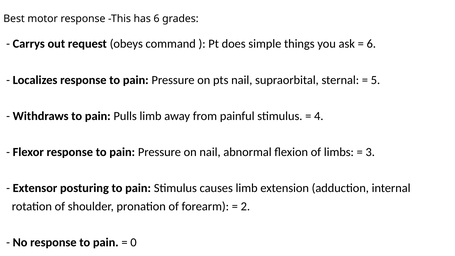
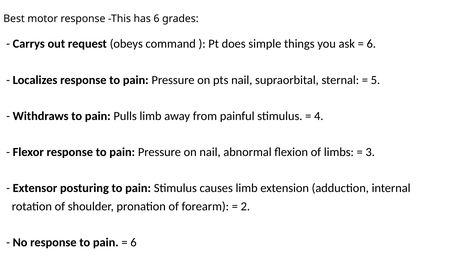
0: 0 -> 6 (134, 242)
